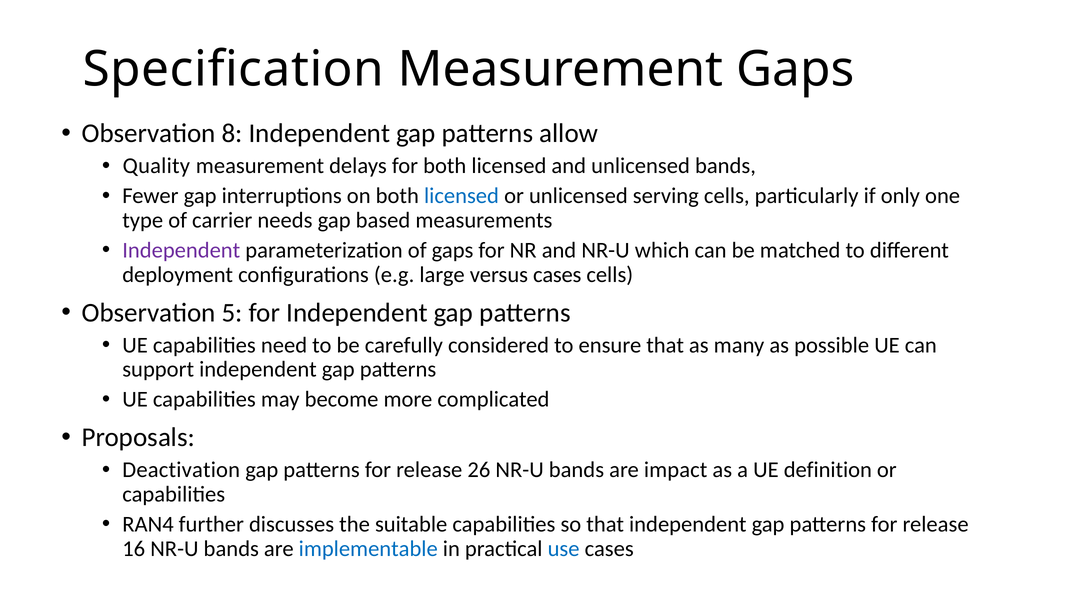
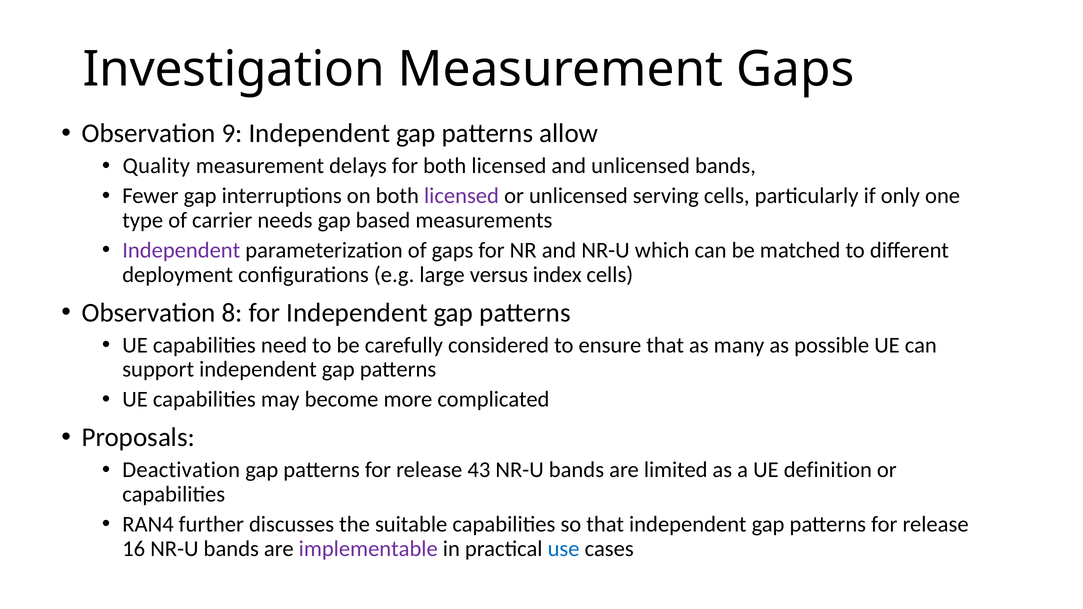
Specification: Specification -> Investigation (234, 69)
8: 8 -> 9 (232, 134)
licensed colour: blue -> purple (461, 196)
versus cases: cases -> index (557, 275)
5: 5 -> 8 (232, 313)
26: 26 -> 43 (479, 470)
impact: impact -> limited (676, 470)
implementable colour: blue -> purple (368, 549)
